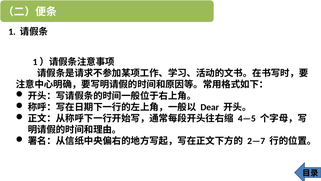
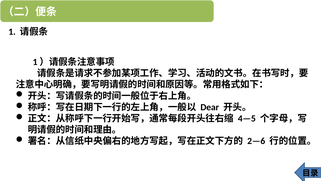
2—7: 2—7 -> 2—6 (256, 141)
